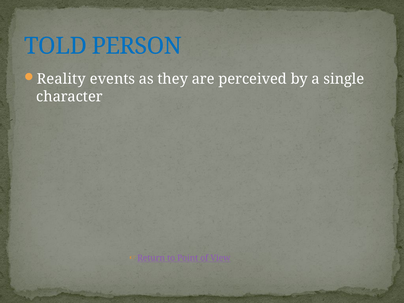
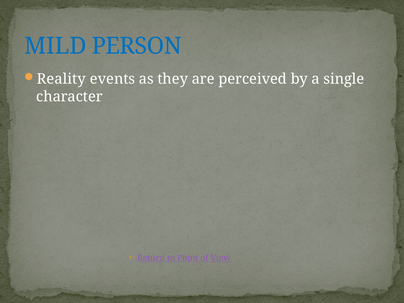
TOLD: TOLD -> MILD (55, 46)
